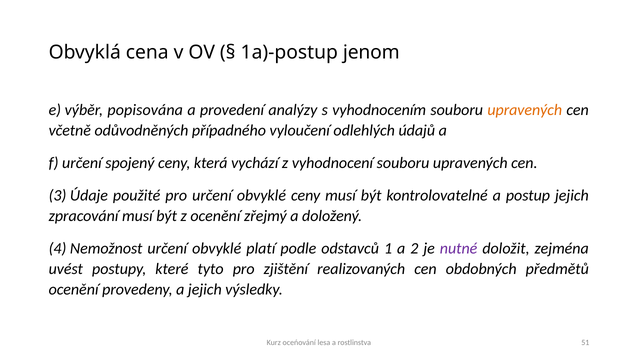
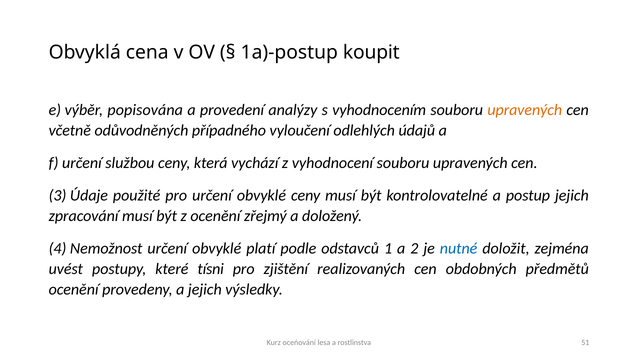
jenom: jenom -> koupit (371, 53)
spojený: spojený -> službou (130, 163)
nutné colour: purple -> blue (459, 248)
tyto: tyto -> tísni (211, 269)
